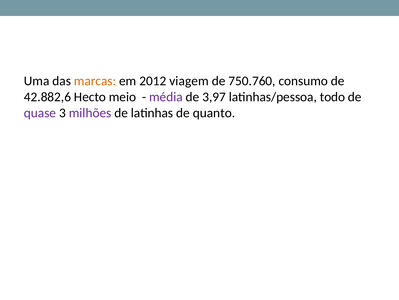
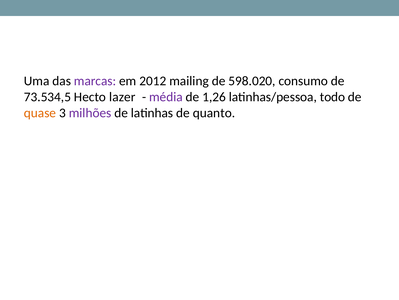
marcas colour: orange -> purple (95, 81)
viagem: viagem -> mailing (189, 81)
750.760: 750.760 -> 598.020 (252, 81)
42.882,6: 42.882,6 -> 73.534,5 (47, 97)
meio: meio -> lazer (122, 97)
3,97: 3,97 -> 1,26 (214, 97)
quase colour: purple -> orange (40, 113)
